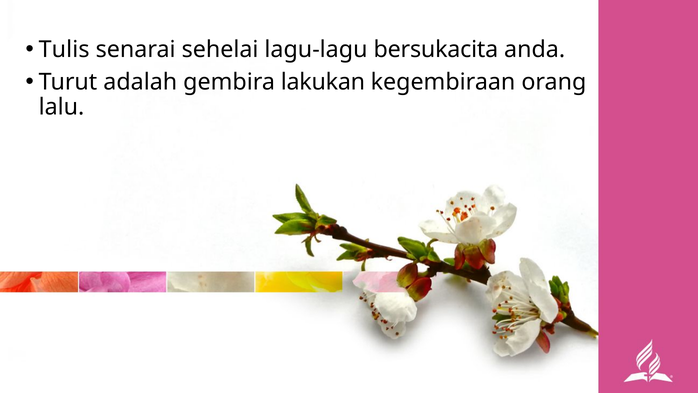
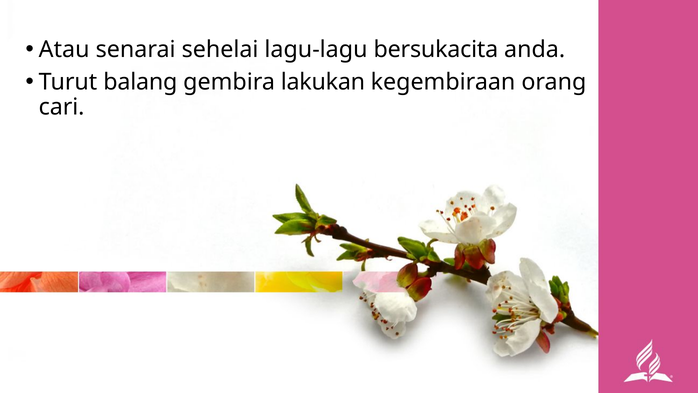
Tulis: Tulis -> Atau (64, 49)
adalah: adalah -> balang (140, 82)
lalu: lalu -> cari (62, 107)
